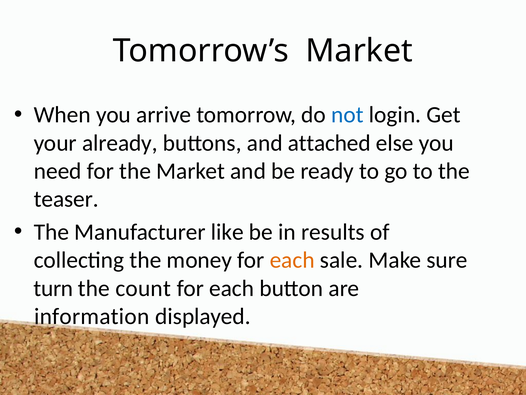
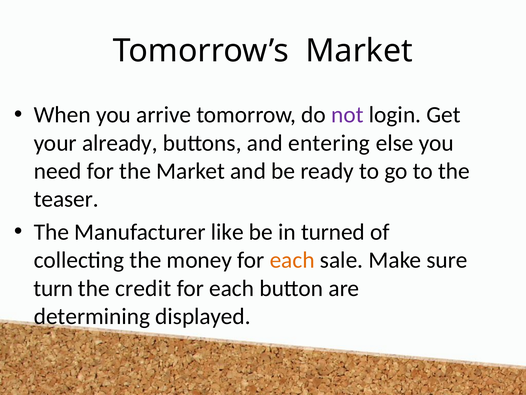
not colour: blue -> purple (347, 115)
attached: attached -> entering (329, 143)
results: results -> turned (333, 232)
count: count -> credit (143, 288)
information: information -> determining (92, 316)
